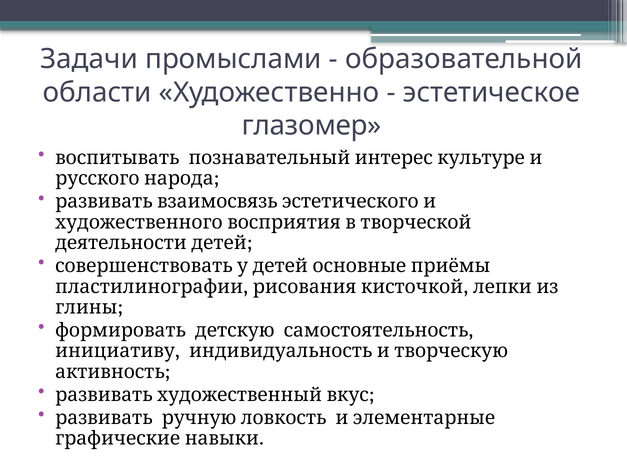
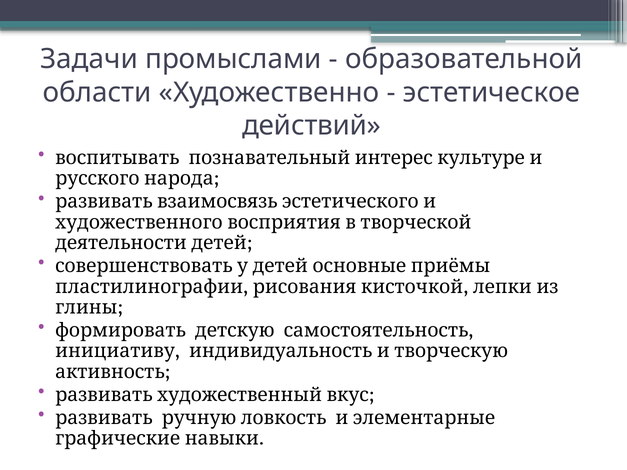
глазомер: глазомер -> действий (312, 126)
